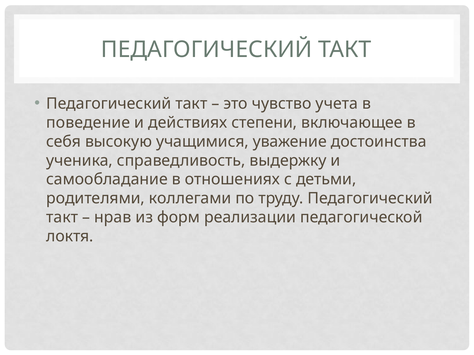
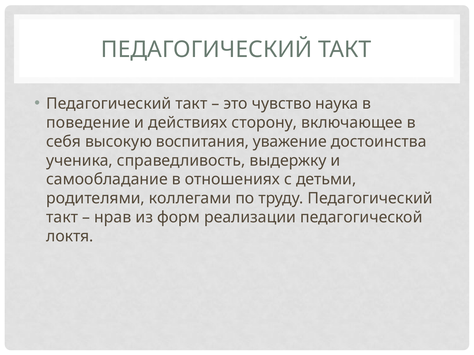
учета: учета -> наука (337, 104)
степени: степени -> сторону (264, 123)
учащимися: учащимися -> воспитания (202, 142)
